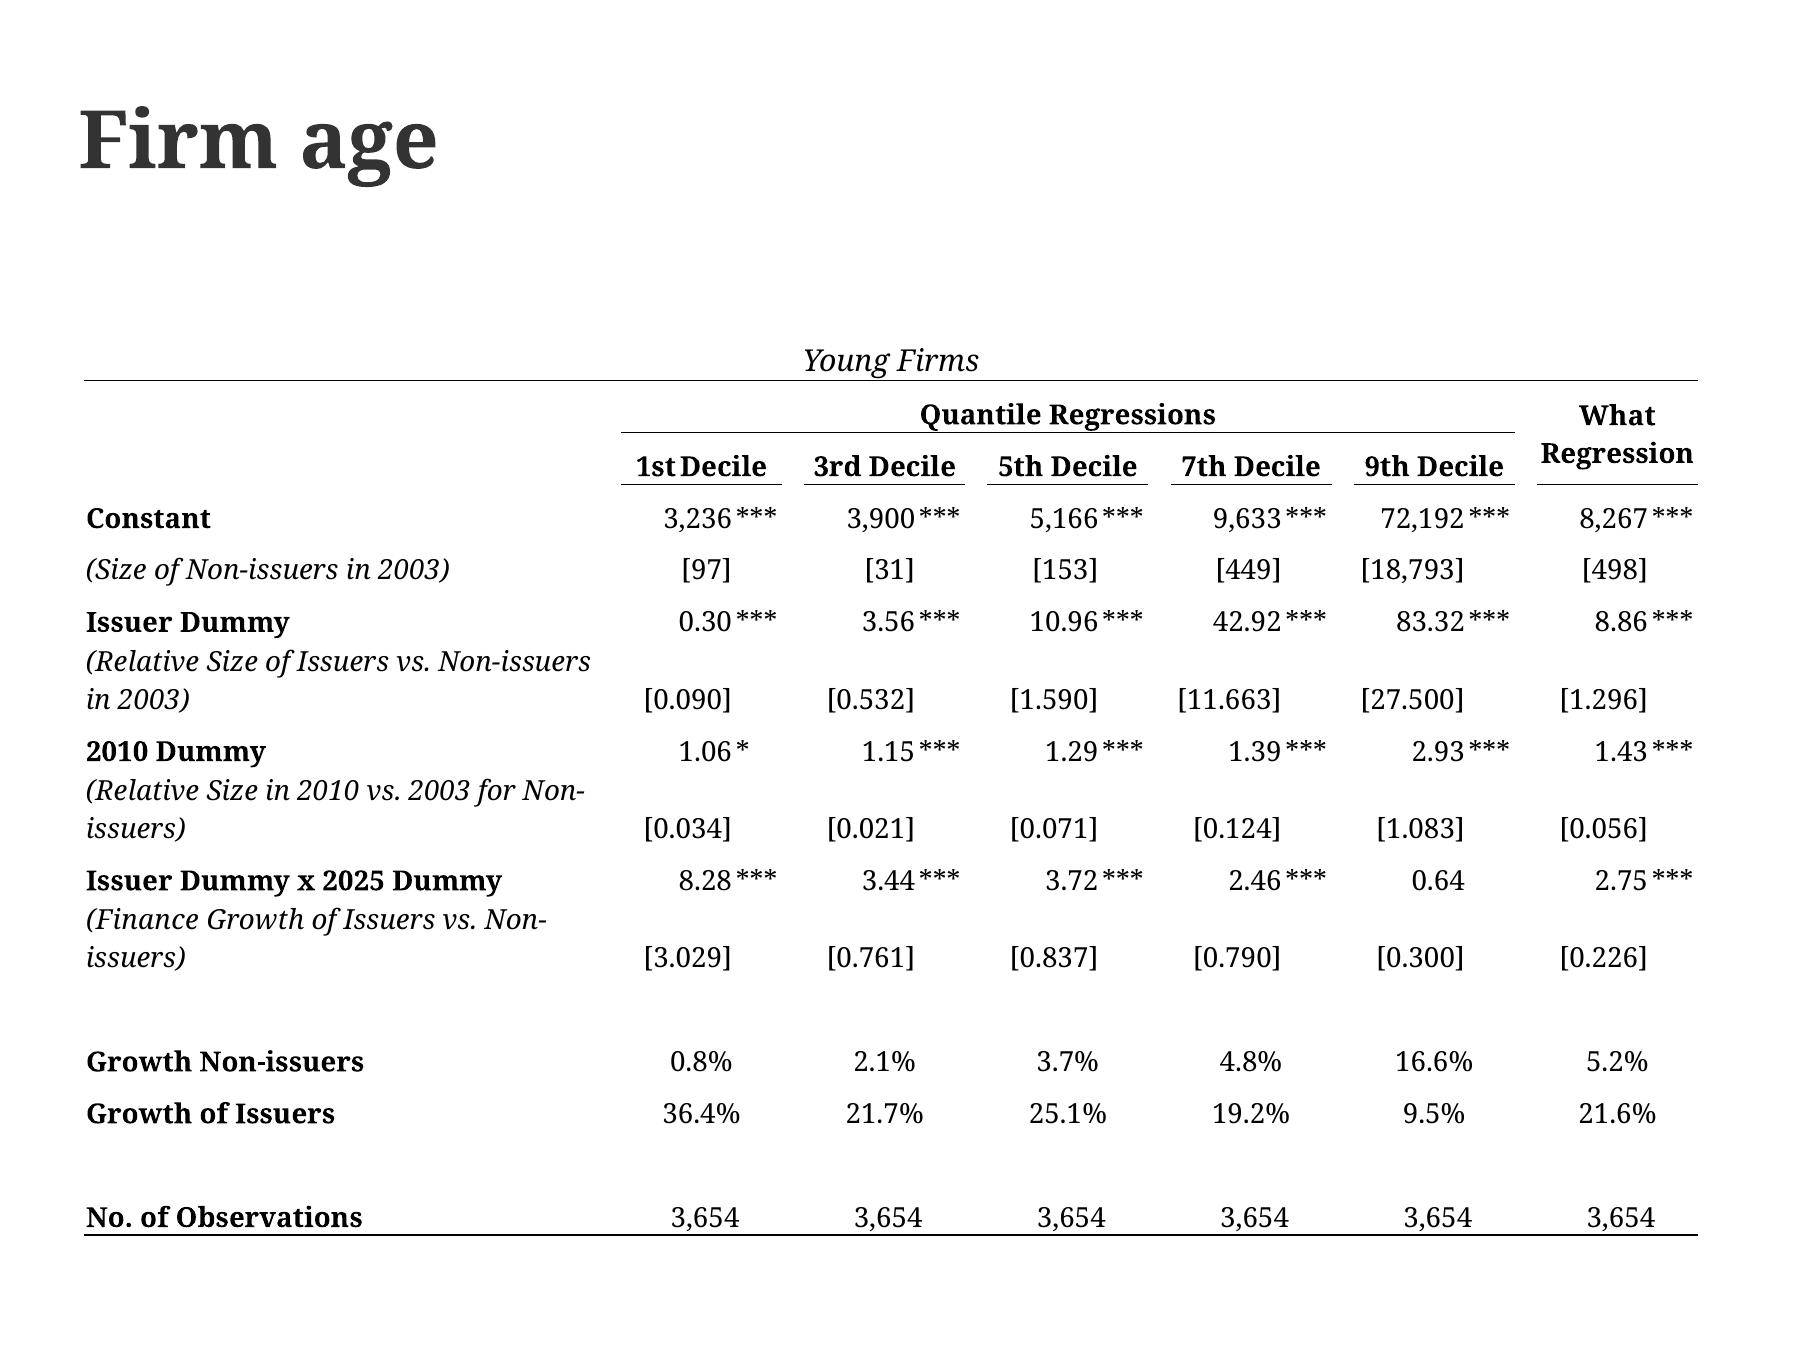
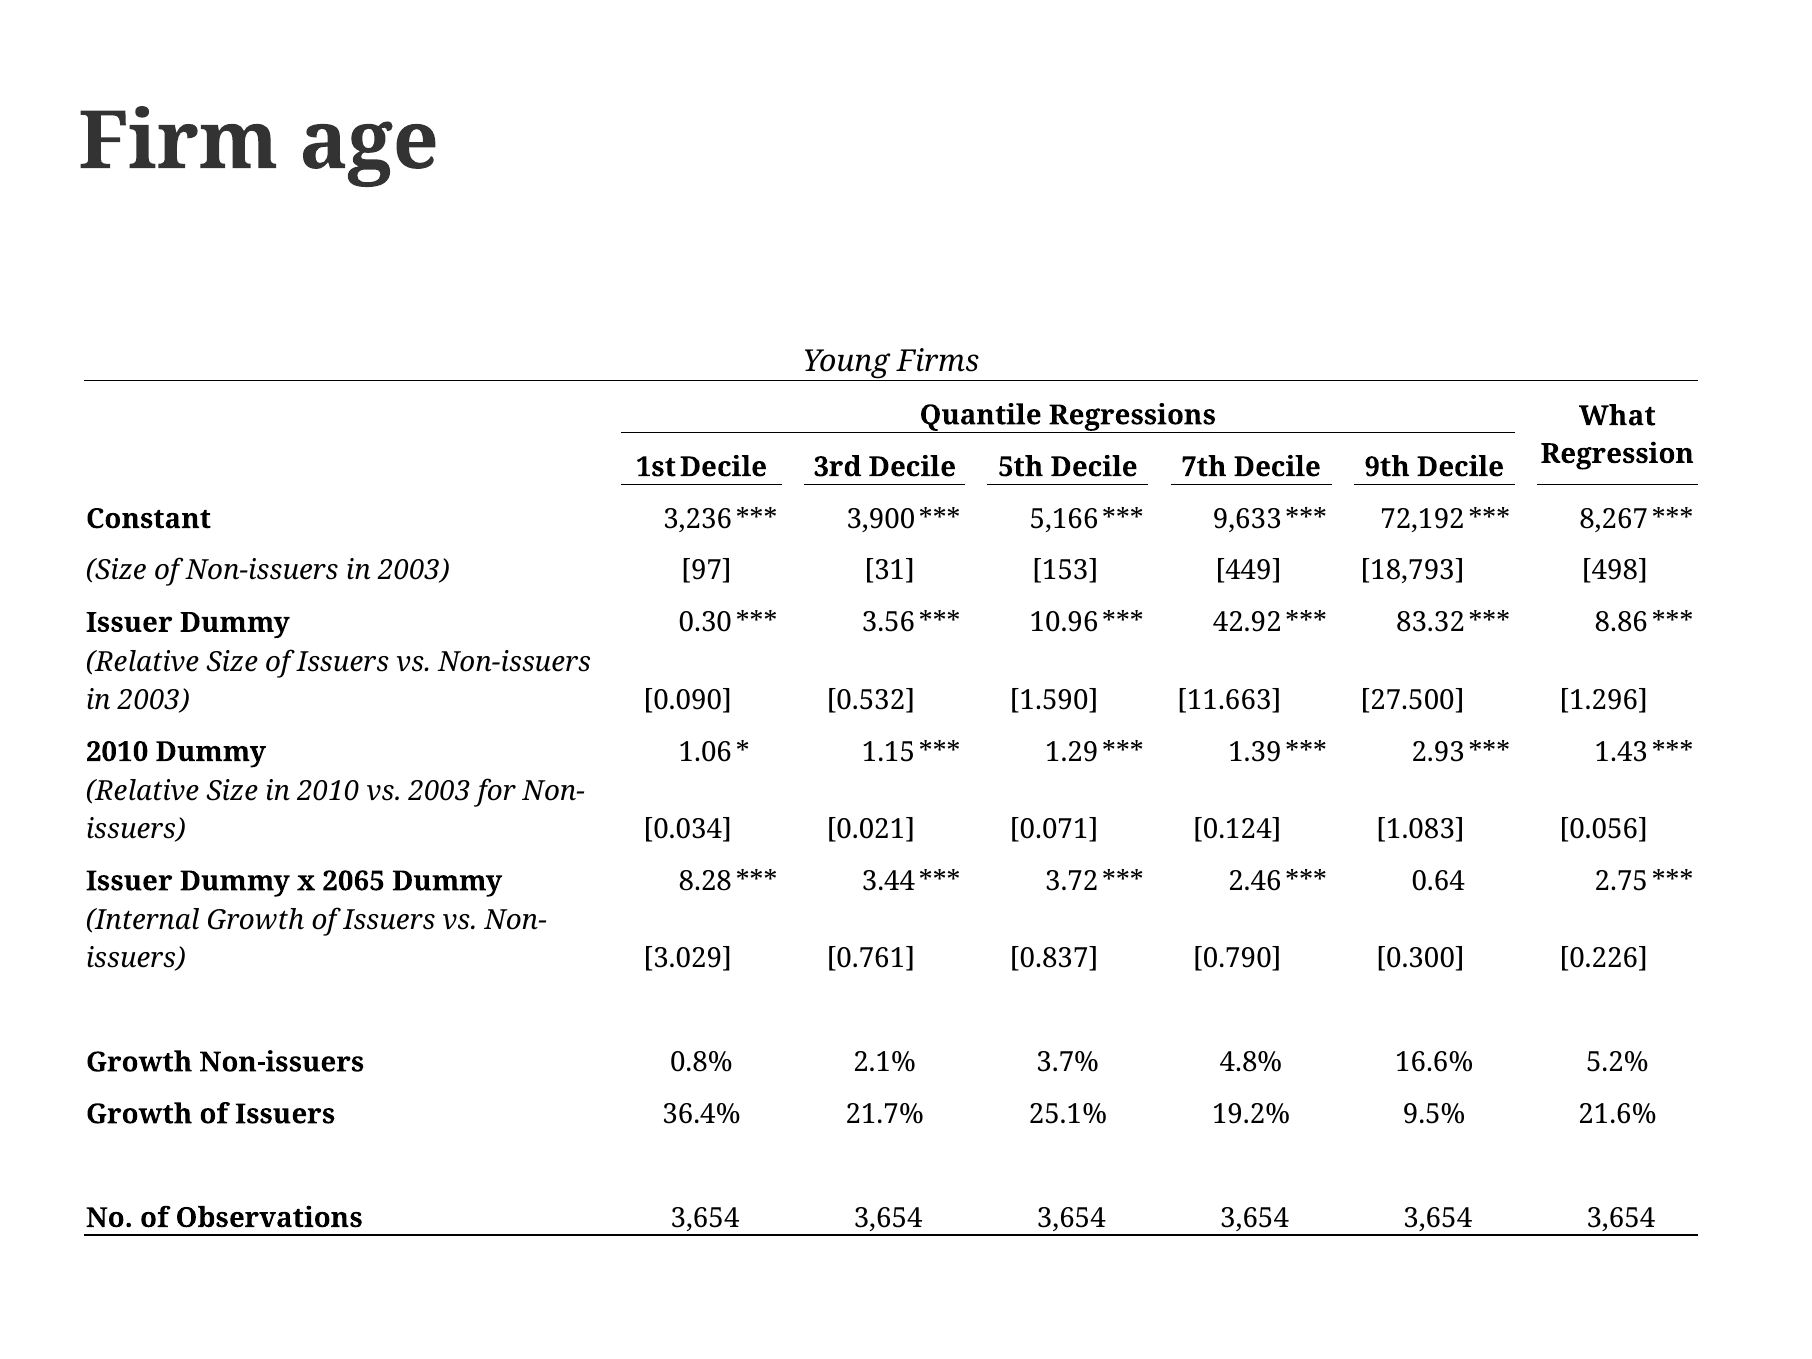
2025: 2025 -> 2065 (354, 881)
Finance: Finance -> Internal (143, 921)
